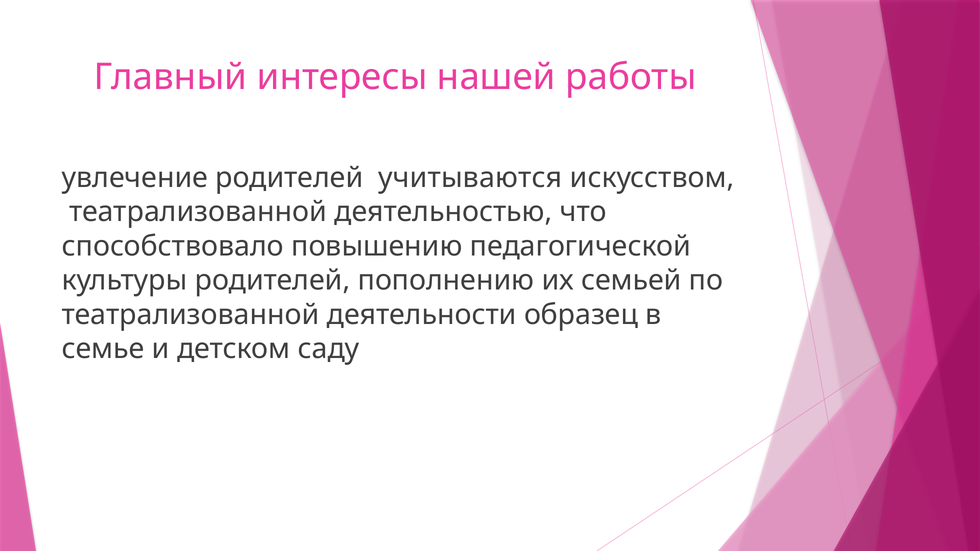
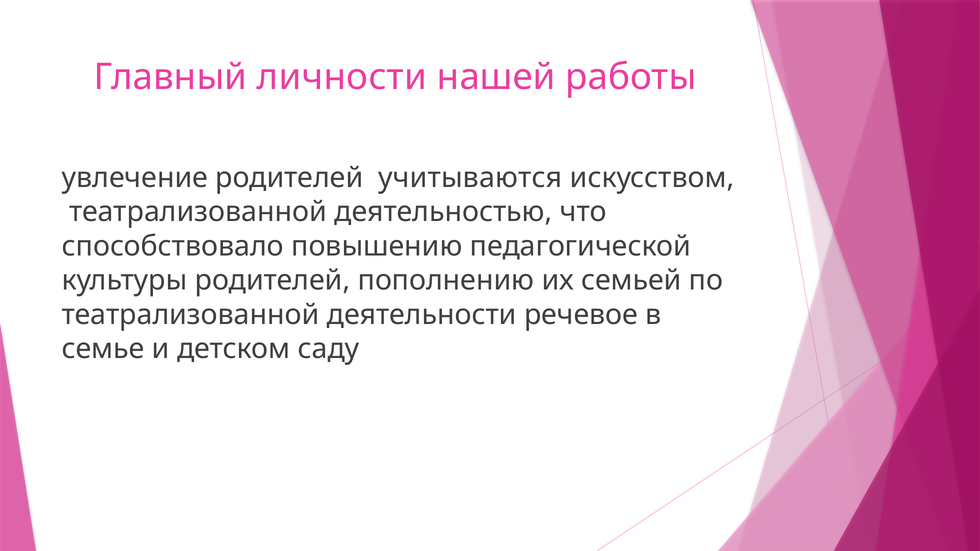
интересы: интересы -> личности (342, 77)
образец: образец -> речевое (581, 315)
